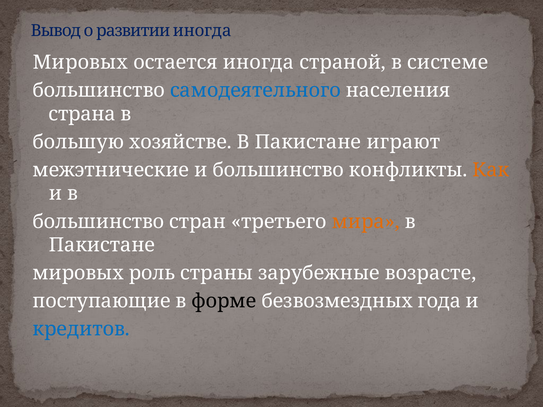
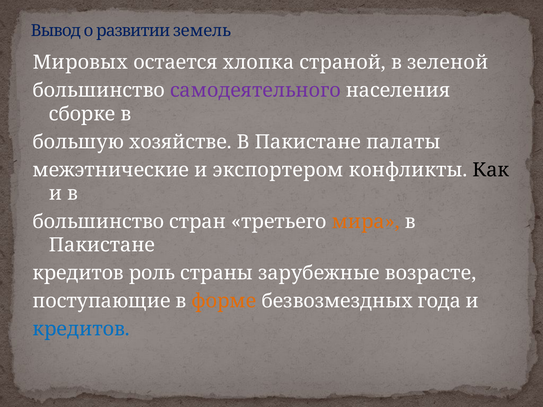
развитии иногда: иногда -> земель (202, 31)
остается иногда: иногда -> хлопка (258, 62)
системе: системе -> зеленой (448, 62)
самодеятельного colour: blue -> purple (255, 91)
страна: страна -> сборке (82, 114)
играют: играют -> палаты (403, 142)
и большинство: большинство -> экспортером (278, 170)
Как colour: orange -> black (491, 170)
мировых: мировых -> кредитов (78, 273)
форме colour: black -> orange (224, 301)
